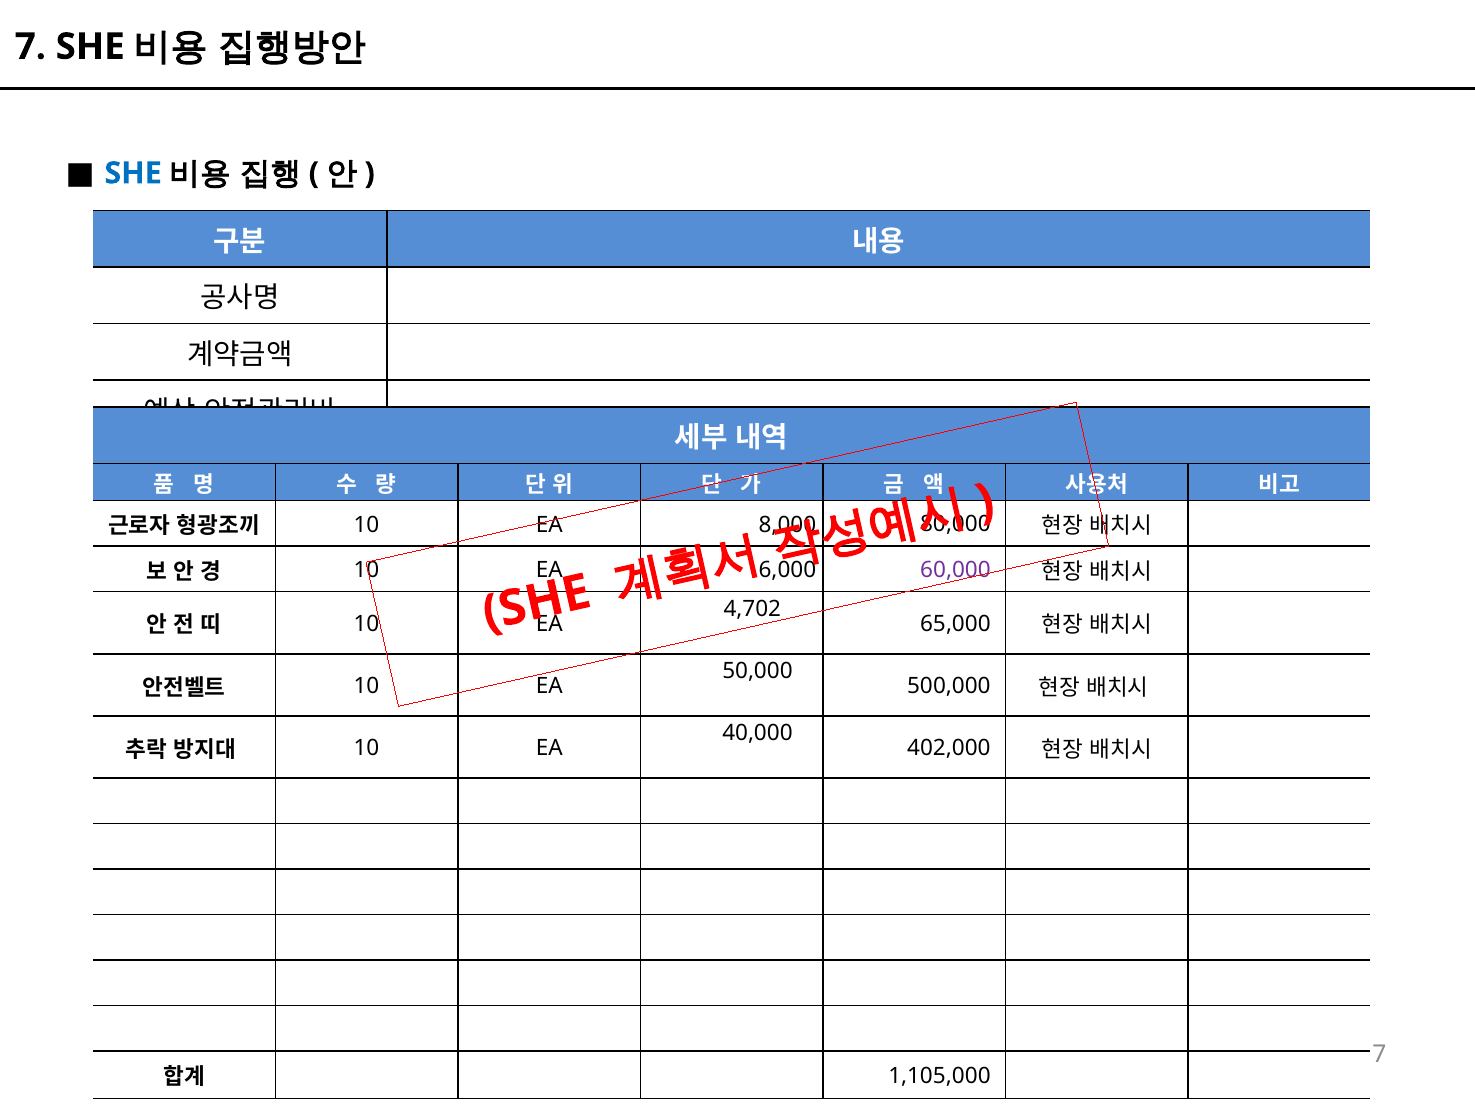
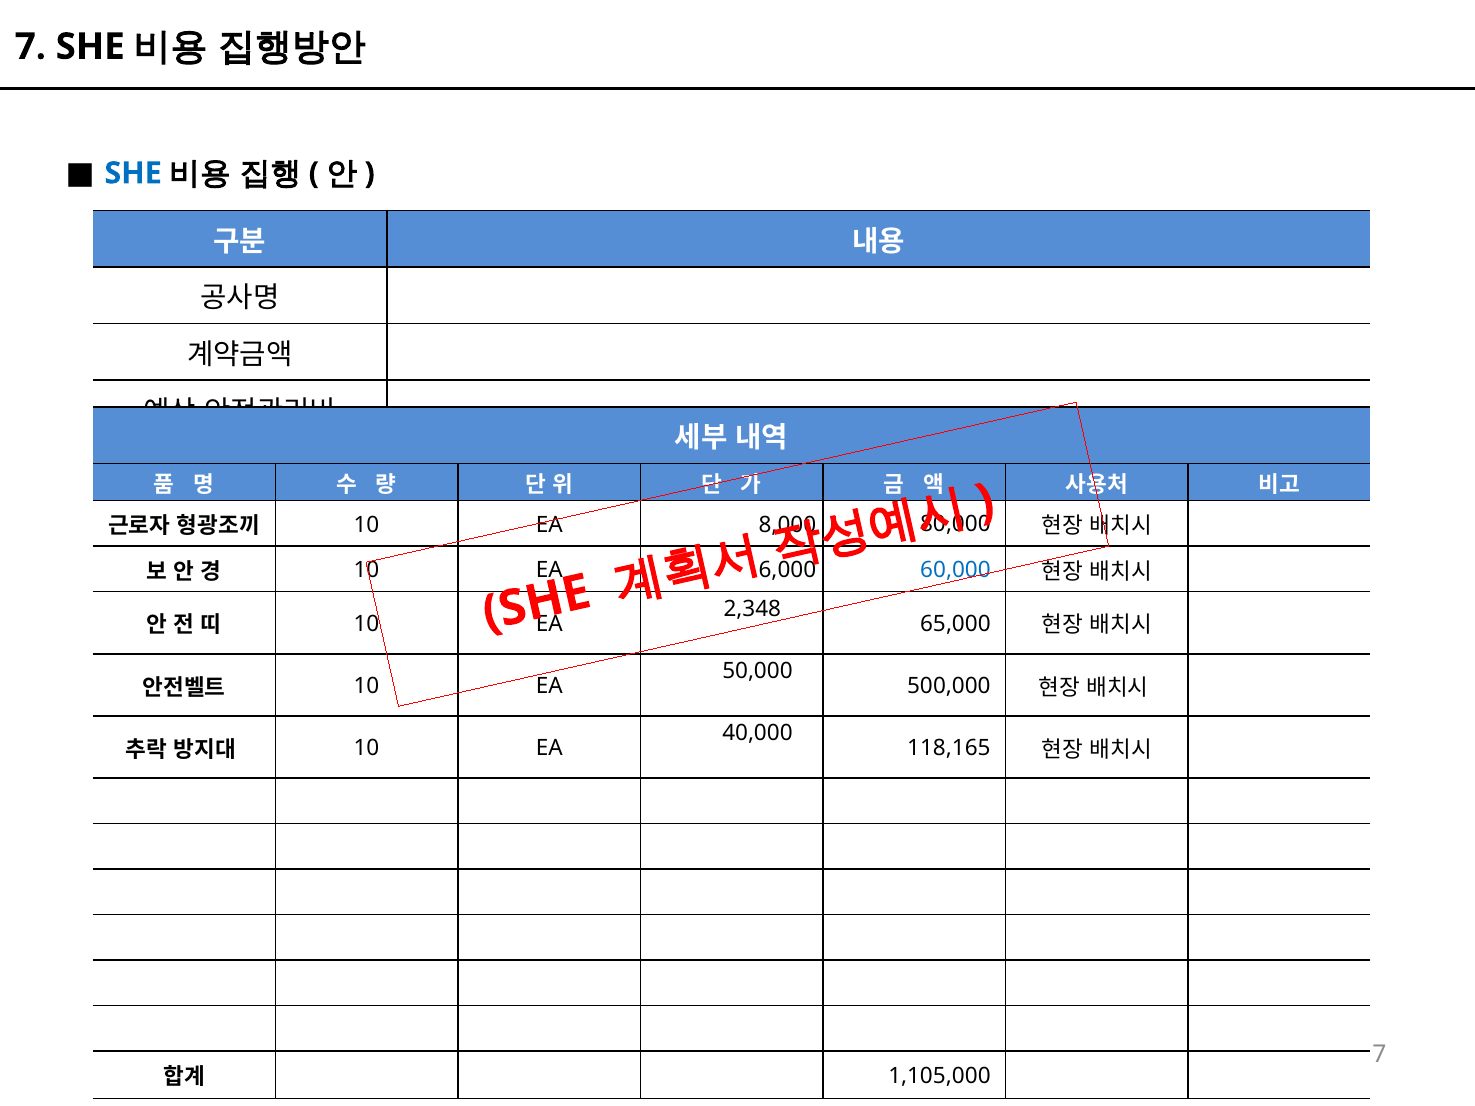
60,000 colour: purple -> blue (955, 570)
4,702: 4,702 -> 2,348 (752, 609)
402,000: 402,000 -> 118,165 (949, 748)
